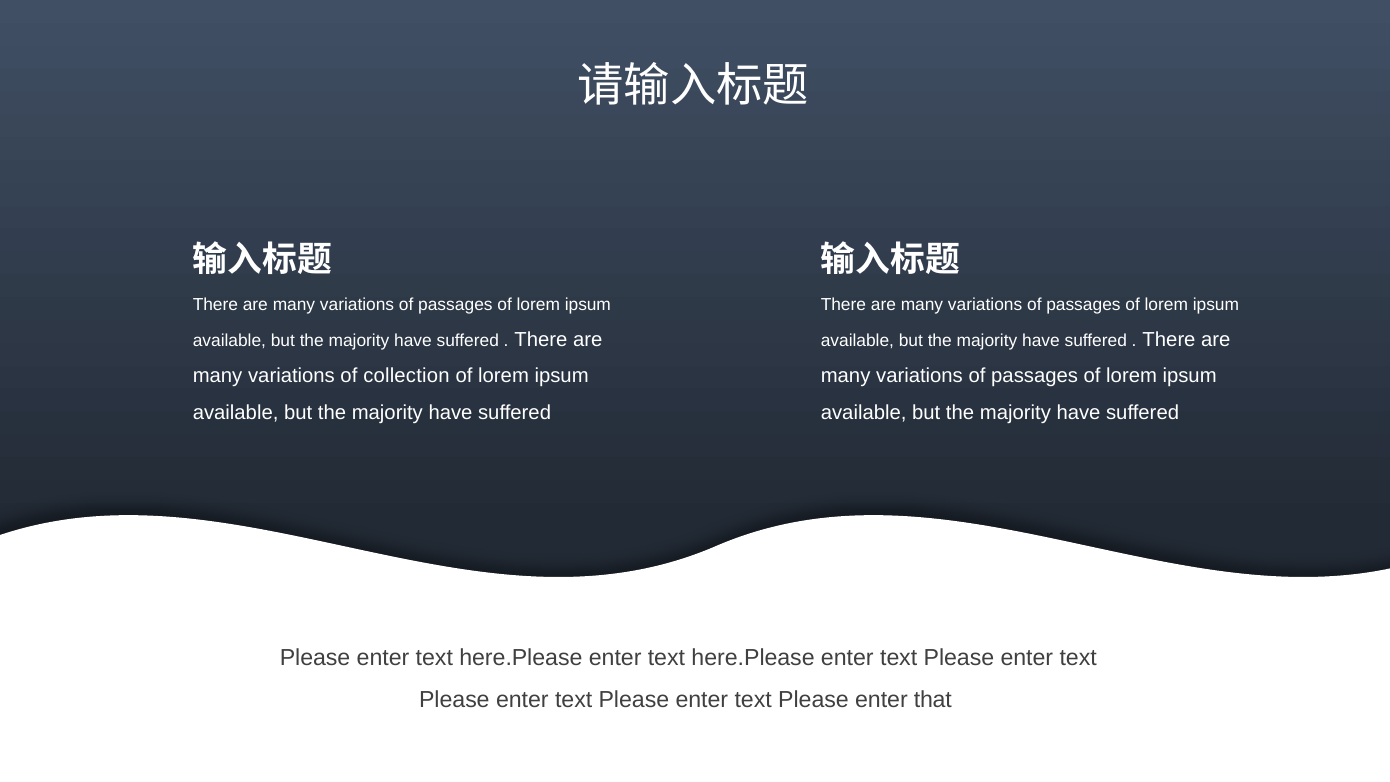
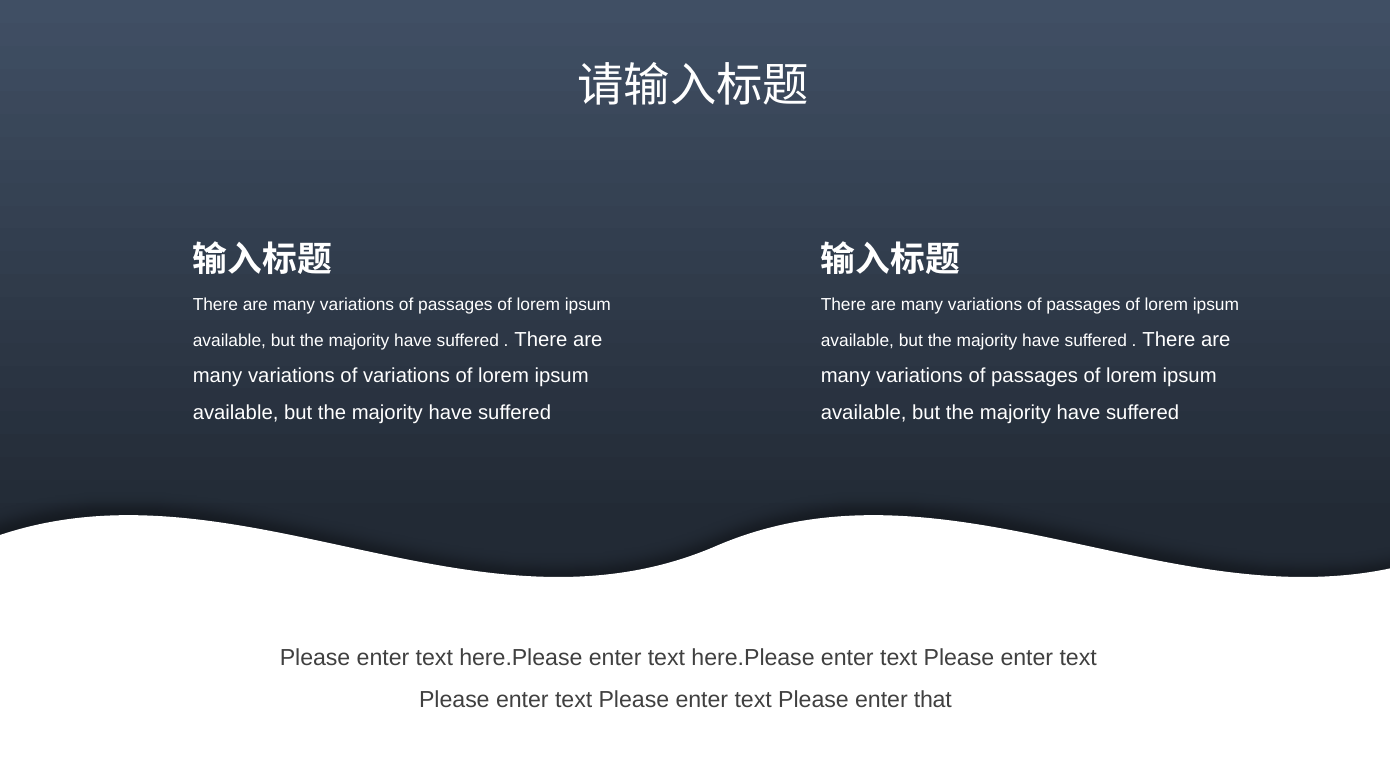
of collection: collection -> variations (406, 376)
